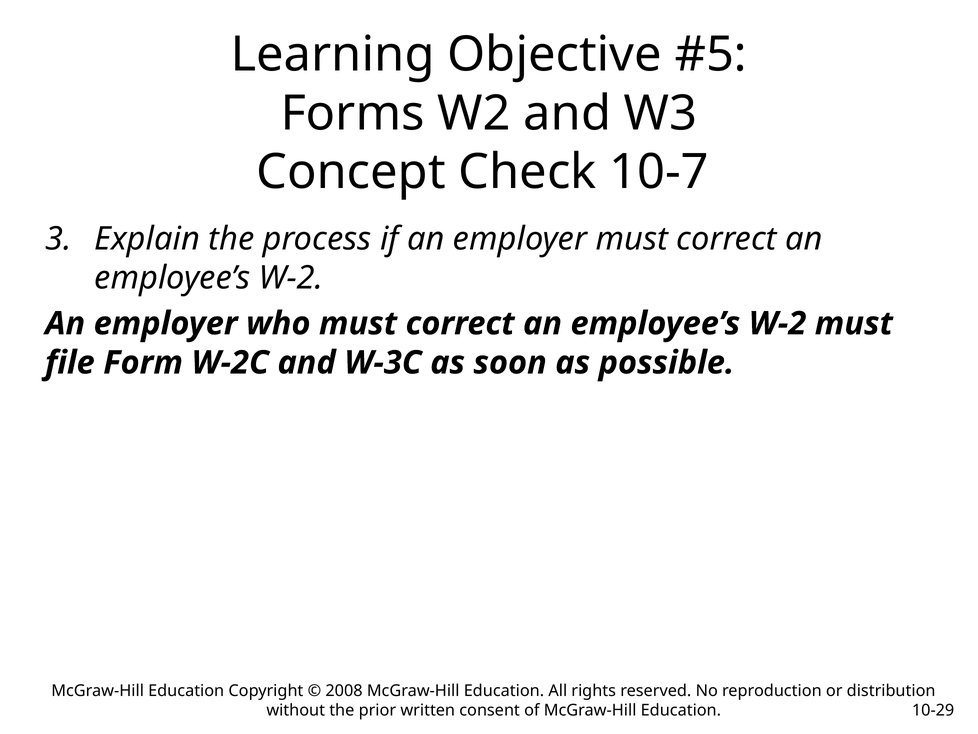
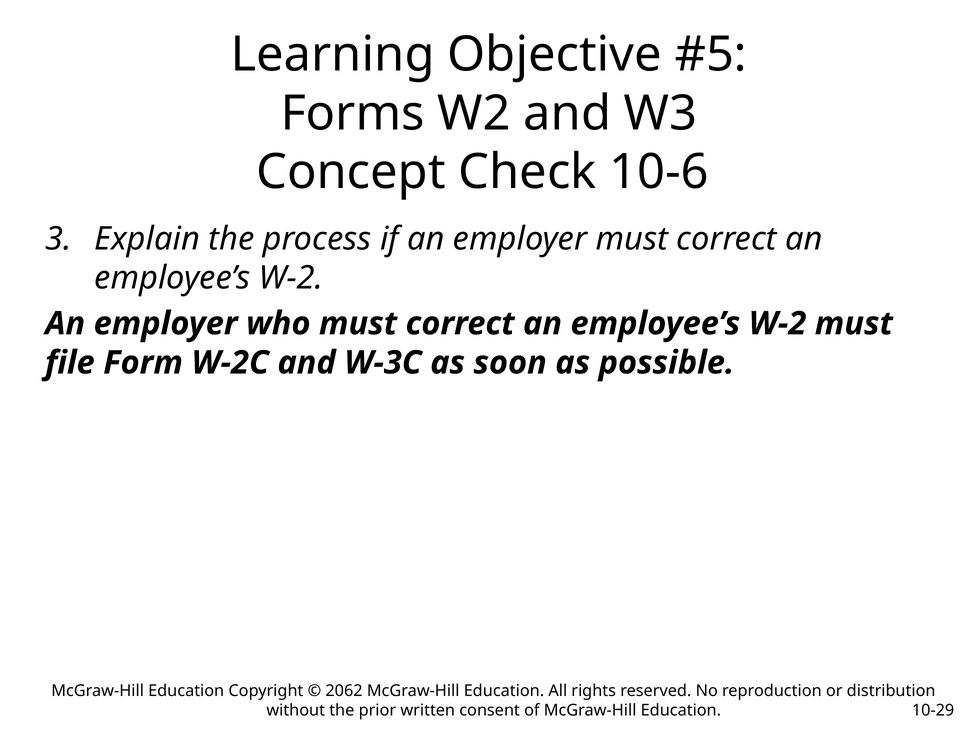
10-7: 10-7 -> 10-6 (659, 172)
2008: 2008 -> 2062 (344, 690)
